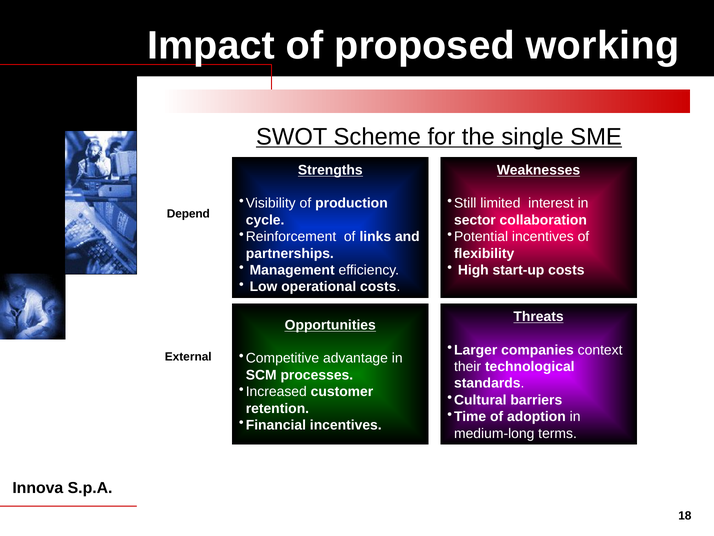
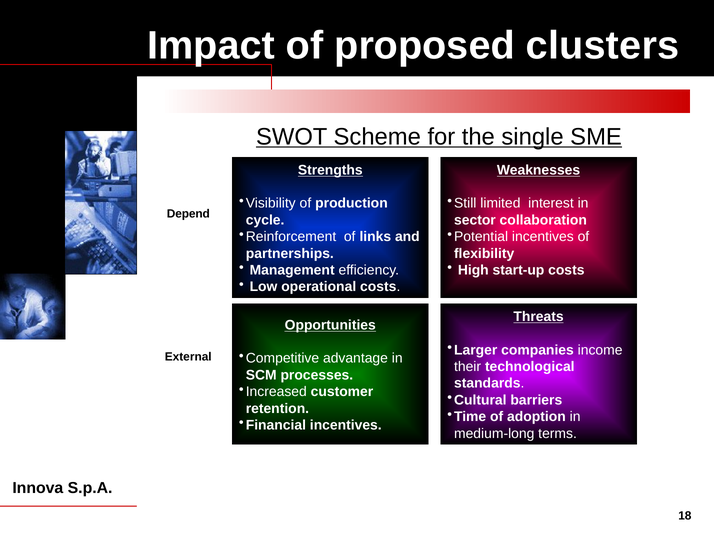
working: working -> clusters (603, 46)
context: context -> income (600, 350)
